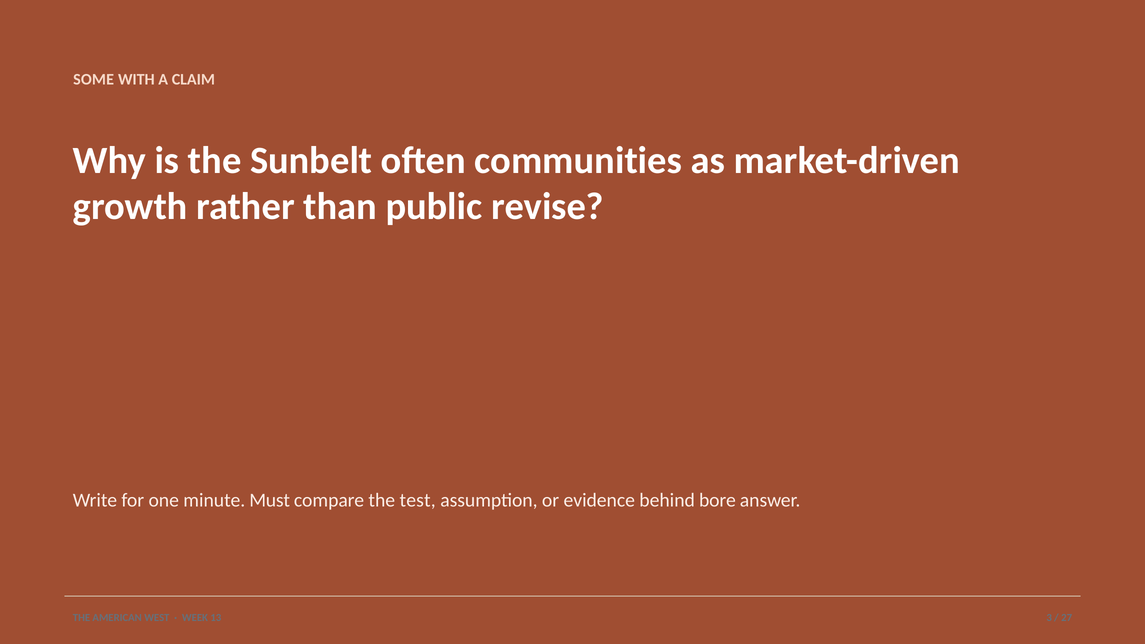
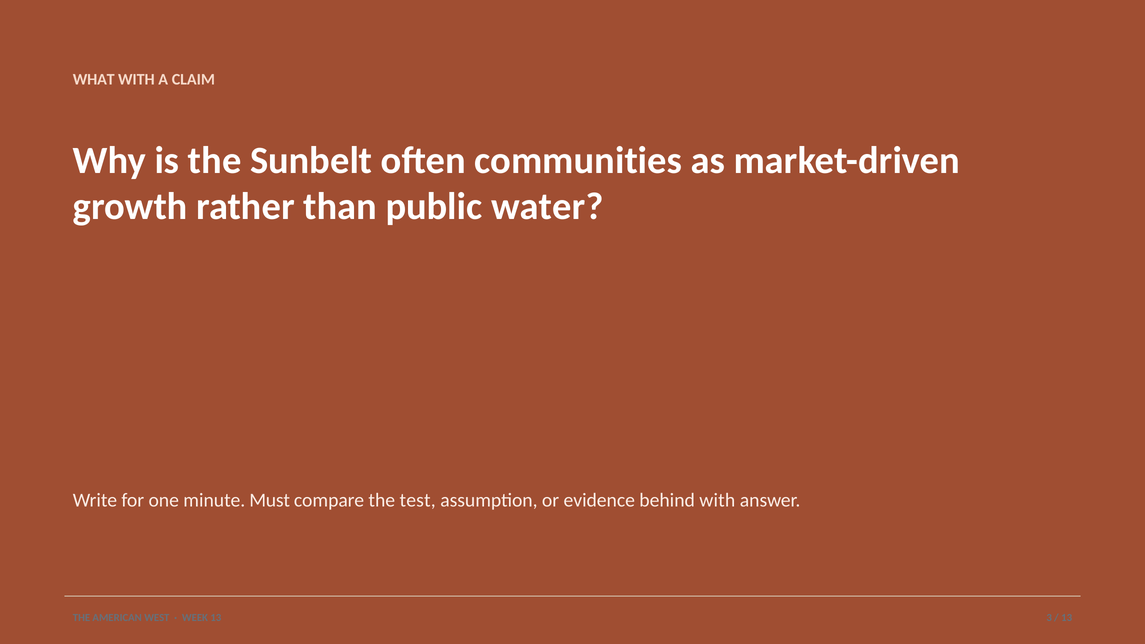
SOME: SOME -> WHAT (94, 79)
revise: revise -> water (547, 207)
behind bore: bore -> with (717, 500)
27: 27 -> 13 (1067, 618)
